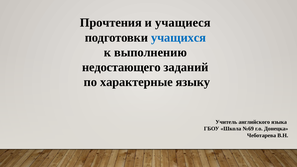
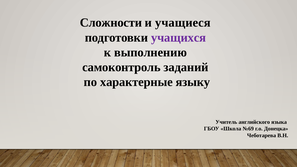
Прочтения: Прочтения -> Сложности (111, 23)
учащихся colour: blue -> purple (179, 38)
недостающего: недостающего -> самоконтроль (121, 67)
